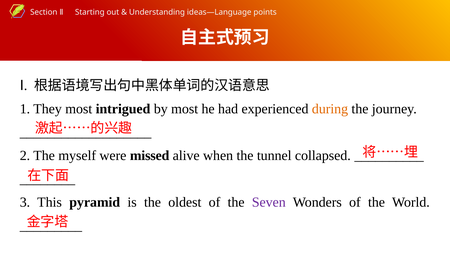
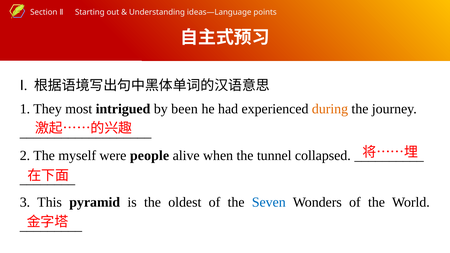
by most: most -> been (185, 109)
missed: missed -> people (150, 155)
Seven colour: purple -> blue (269, 202)
